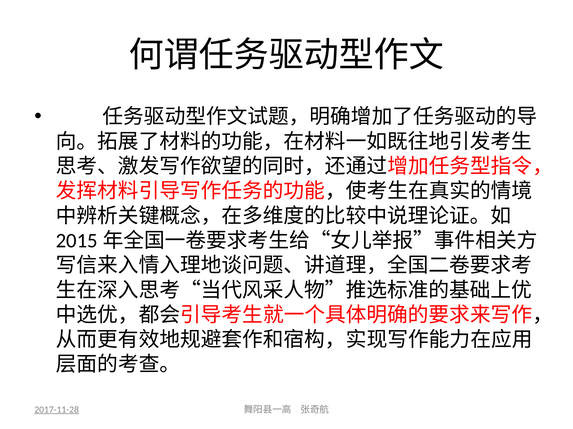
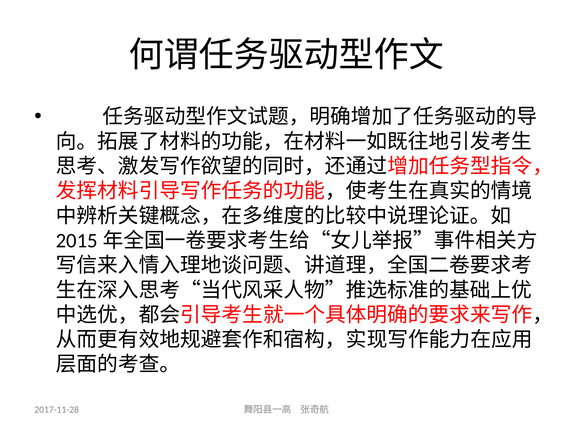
2017-11-28 underline: present -> none (57, 410)
